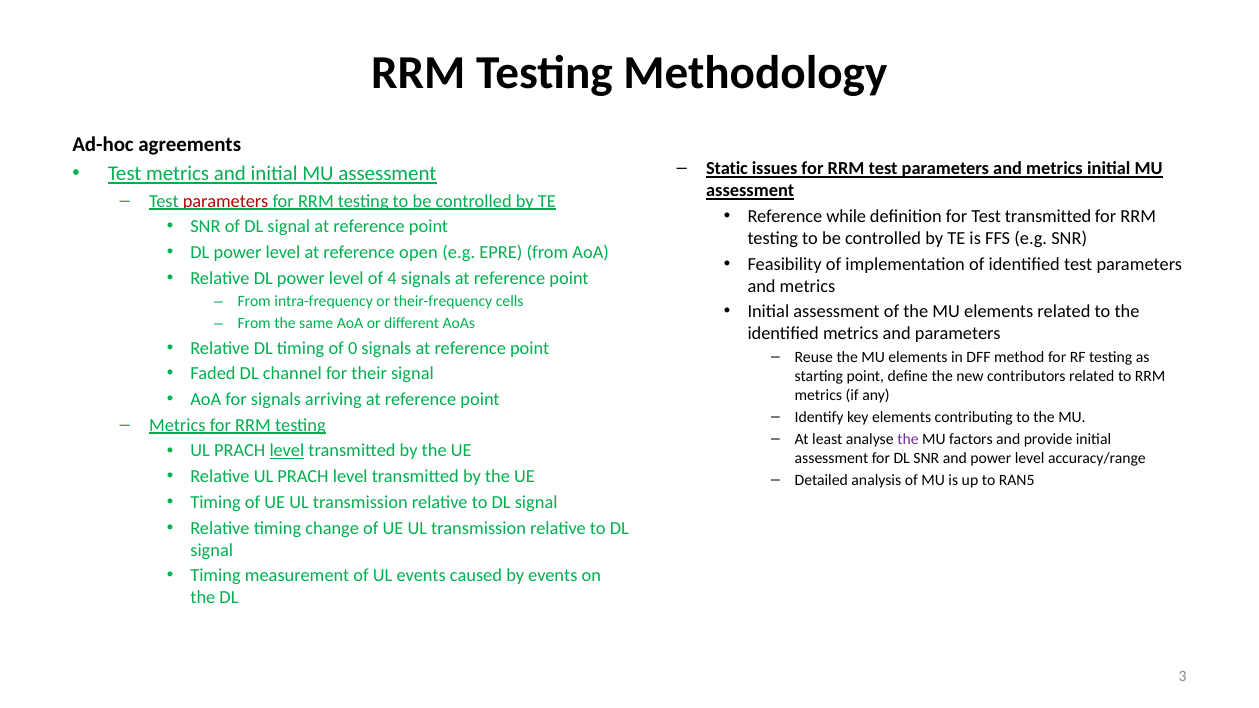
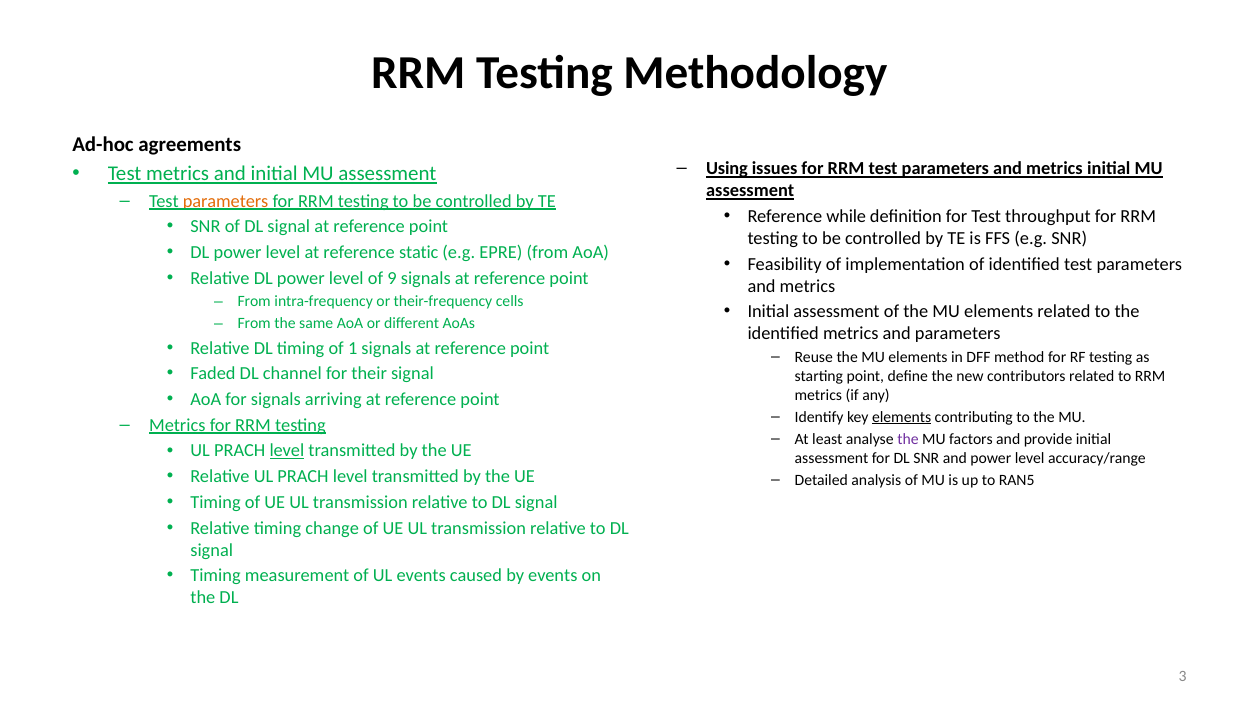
Static: Static -> Using (727, 169)
parameters colour: red -> orange (226, 201)
Test transmitted: transmitted -> throughput (1048, 216)
open: open -> static (419, 253)
4: 4 -> 9 (392, 278)
0: 0 -> 1 (353, 348)
elements underline: none -> present (902, 417)
